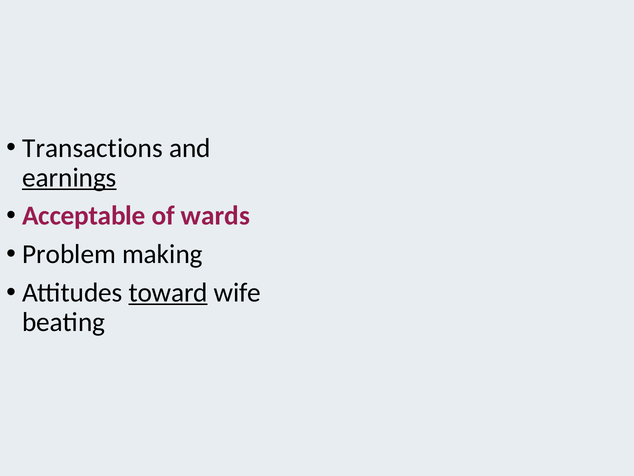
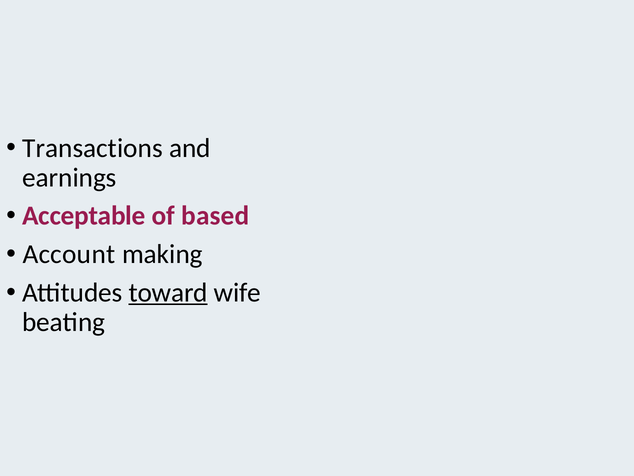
earnings underline: present -> none (69, 177)
wards: wards -> based (215, 216)
Problem: Problem -> Account (69, 254)
